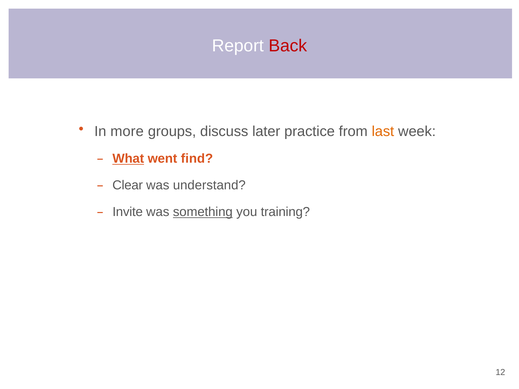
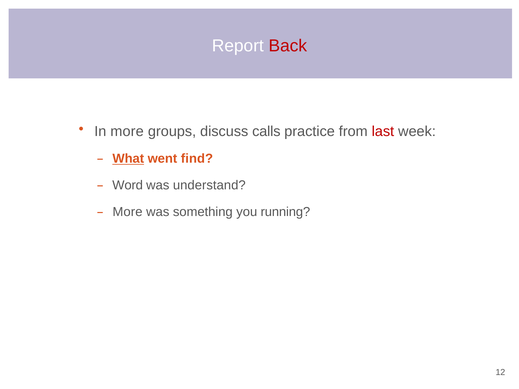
later: later -> calls (266, 131)
last colour: orange -> red (383, 131)
Clear: Clear -> Word (128, 185)
Invite: Invite -> More (127, 212)
something underline: present -> none (203, 212)
training: training -> running (285, 212)
